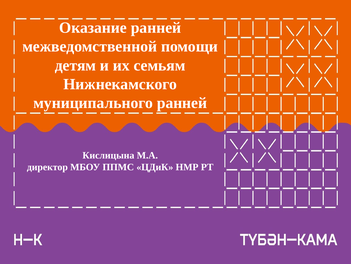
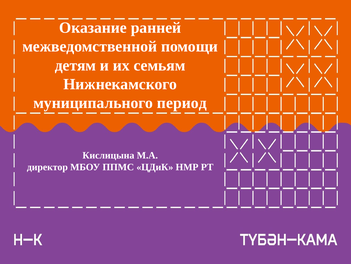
муниципального ранней: ранней -> период (182, 103)
